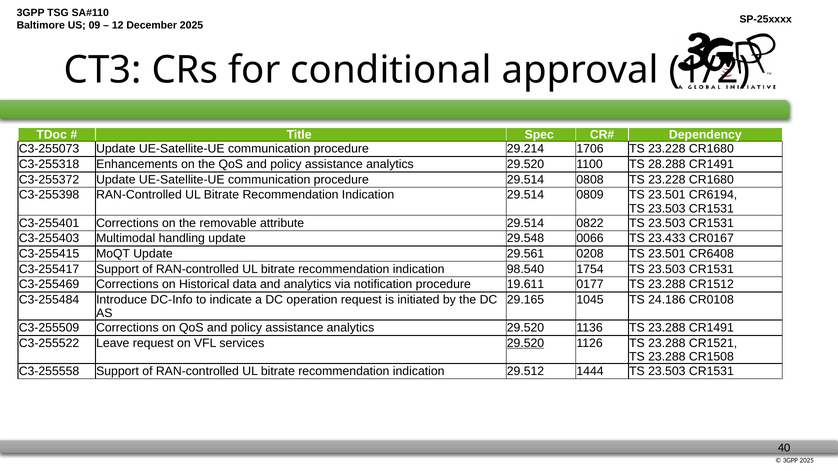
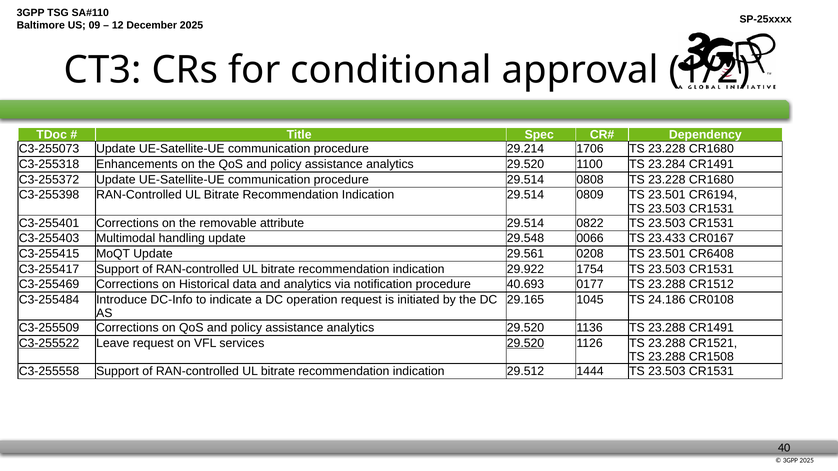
28.288: 28.288 -> 23.284 (667, 164)
98.540: 98.540 -> 29.922 (525, 269)
19.611: 19.611 -> 40.693 (525, 285)
C3-255522 underline: none -> present (49, 343)
